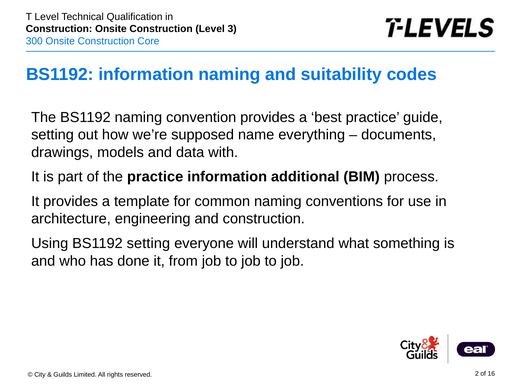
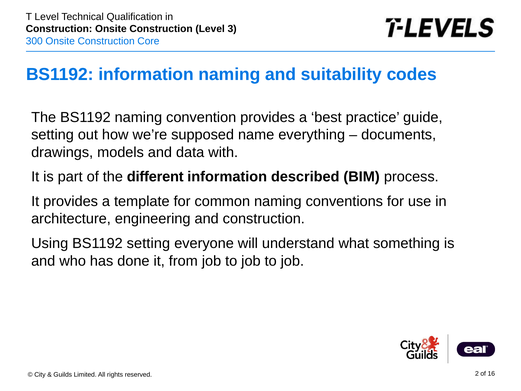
the practice: practice -> different (155, 177)
additional: additional -> described (305, 177)
